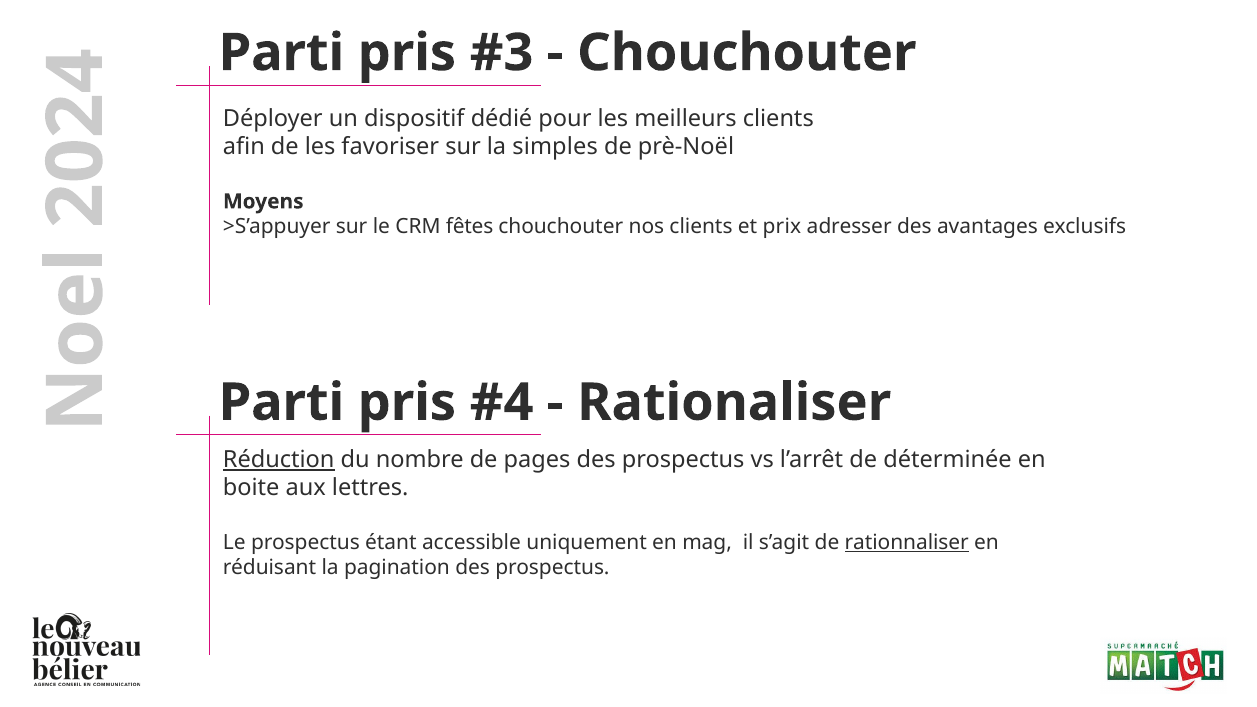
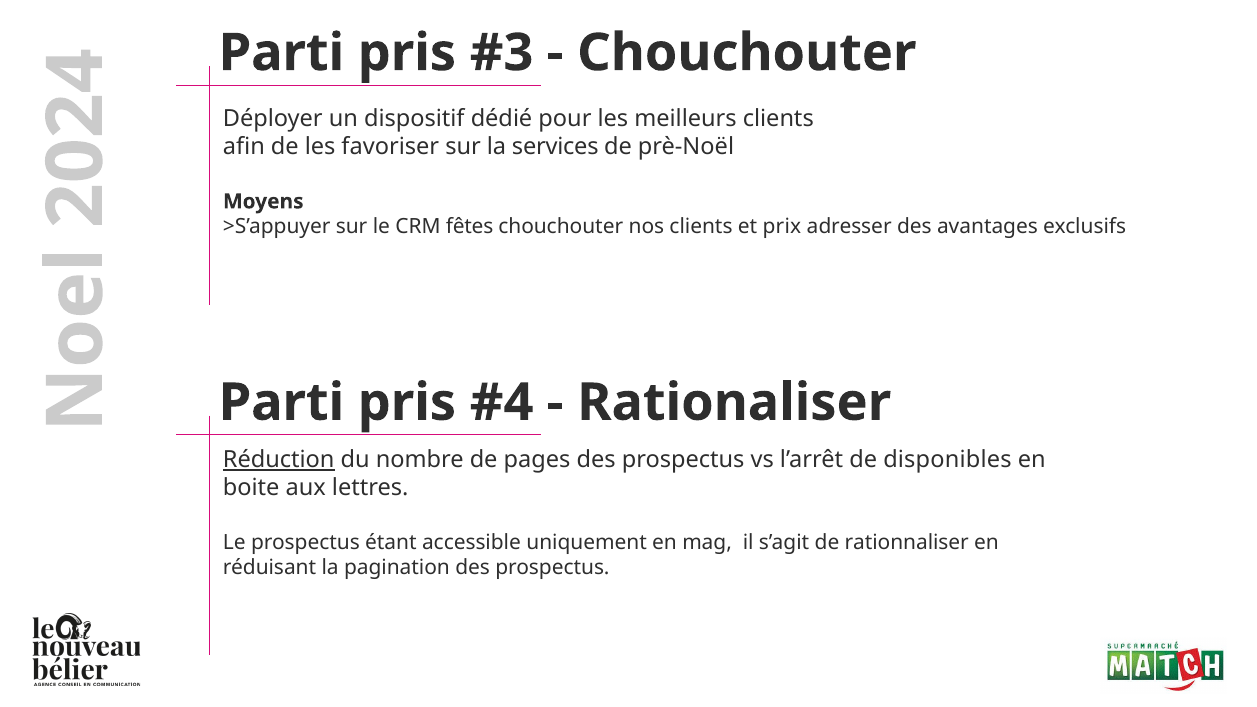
simples: simples -> services (555, 147)
déterminée: déterminée -> disponibles (947, 460)
rationnaliser underline: present -> none (907, 543)
